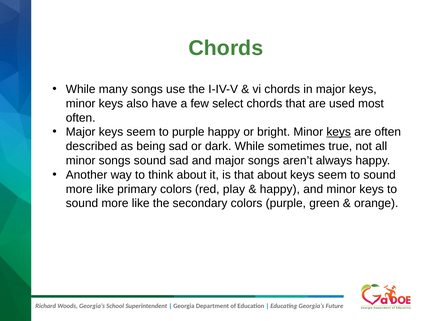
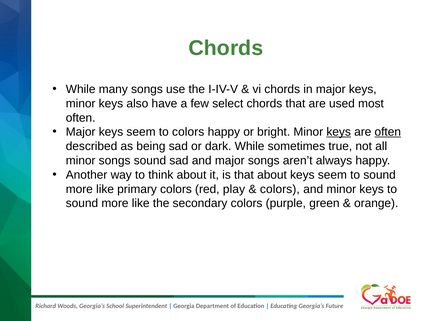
to purple: purple -> colors (188, 132)
often underline: none -> present (388, 132)
happy: happy -> colors (280, 189)
